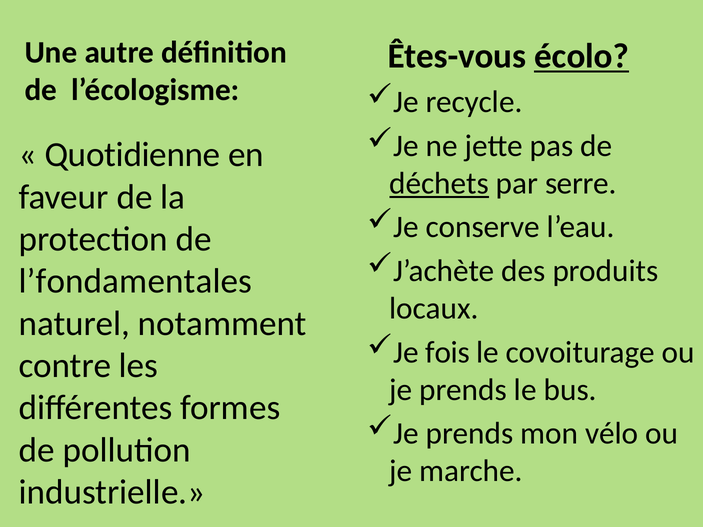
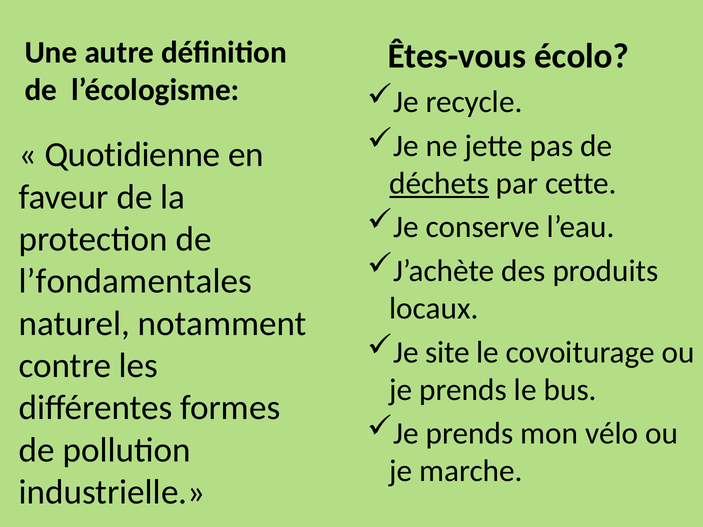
écolo underline: present -> none (582, 56)
serre: serre -> cette (581, 184)
fois: fois -> site (448, 352)
